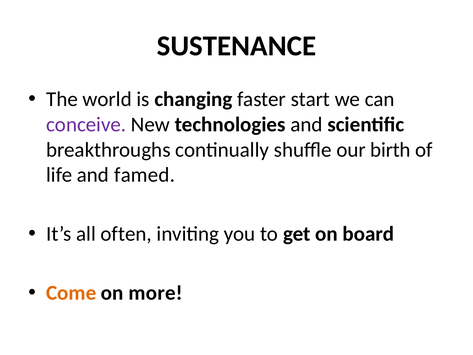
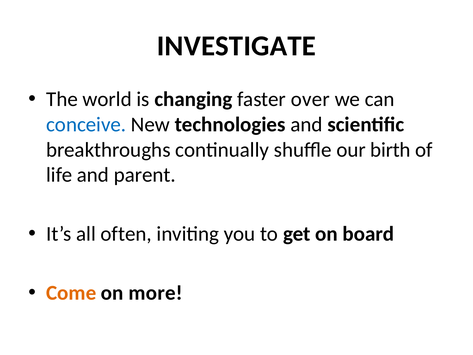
SUSTENANCE: SUSTENANCE -> INVESTIGATE (236, 46)
start: start -> over (310, 99)
conceive colour: purple -> blue (86, 124)
famed: famed -> parent (145, 175)
